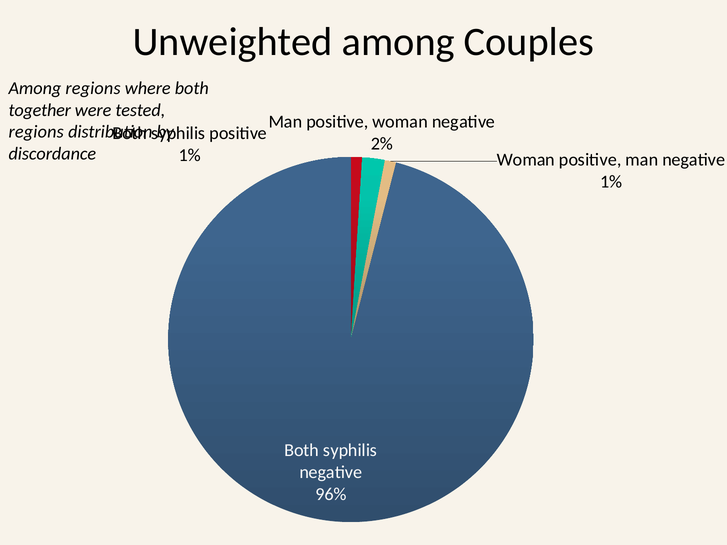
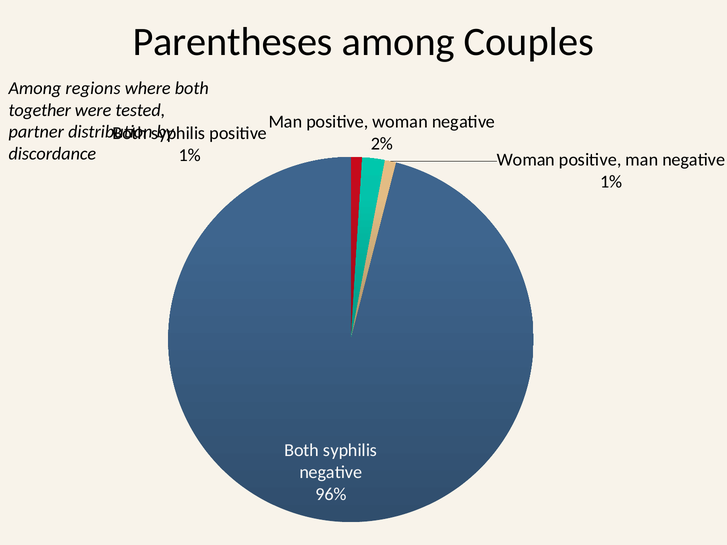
Unweighted: Unweighted -> Parentheses (233, 42)
regions: regions -> partner (36, 132)
